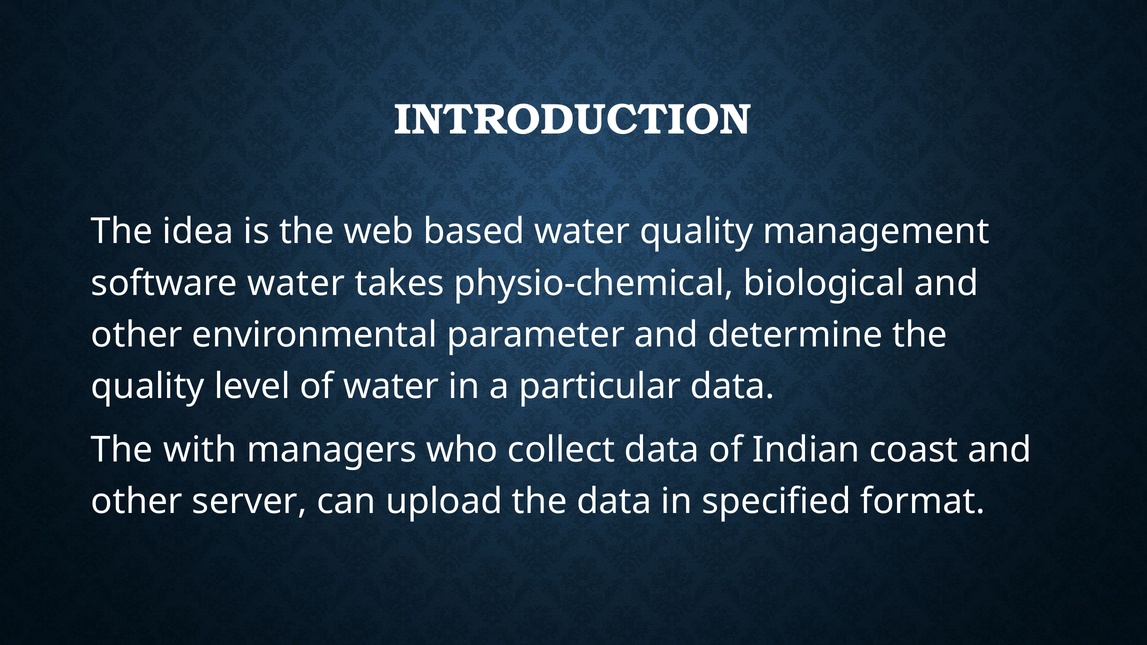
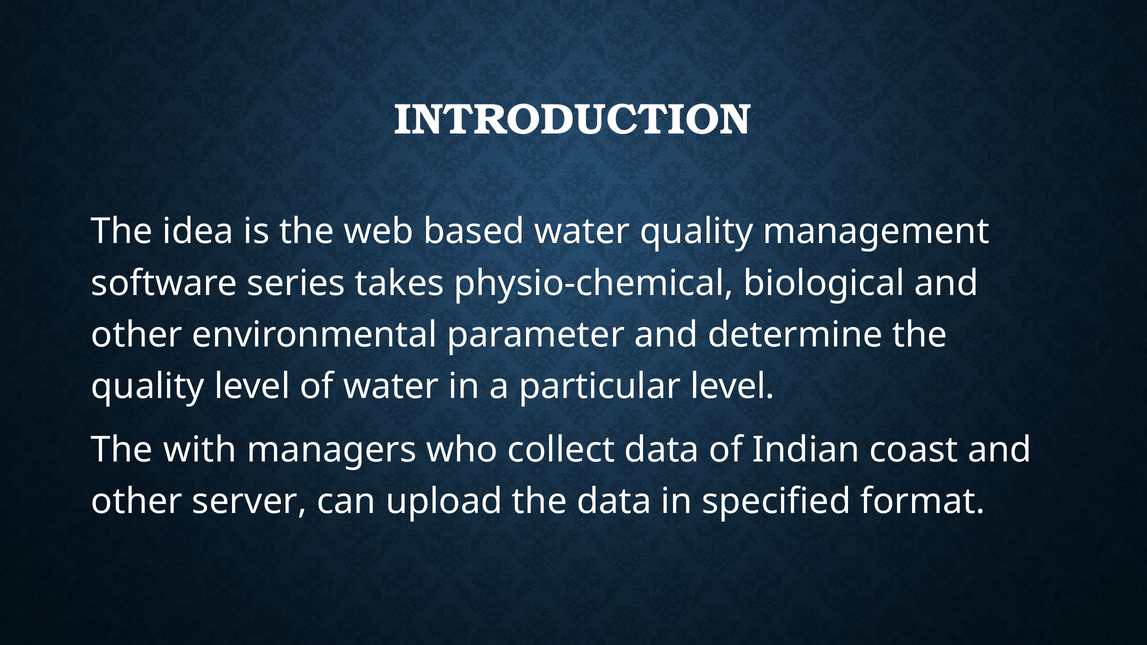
software water: water -> series (296, 283)
particular data: data -> level (733, 387)
